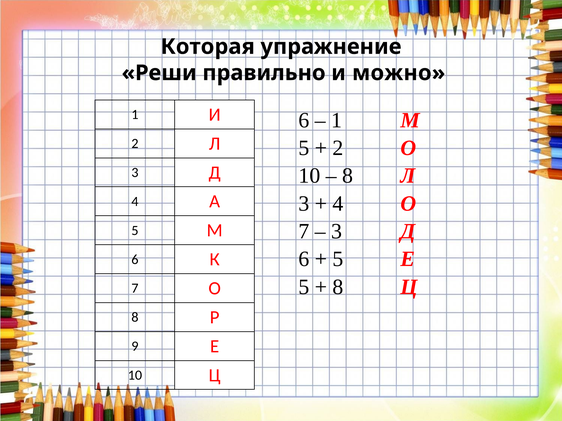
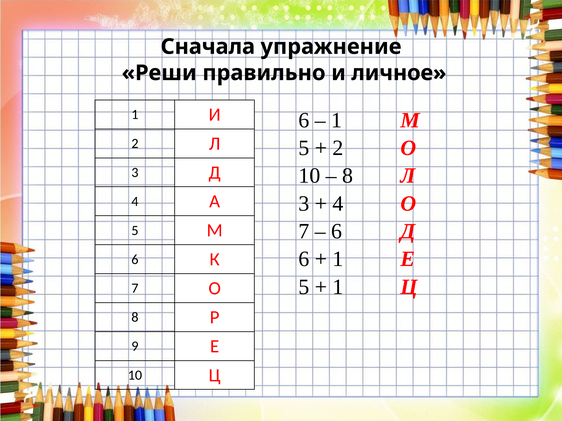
Которая: Которая -> Сначала (208, 47)
можно: можно -> личное (399, 73)
3: 3 -> 6 (337, 232)
5: 5 -> 1 (338, 259)
8: 8 -> 1 (338, 287)
